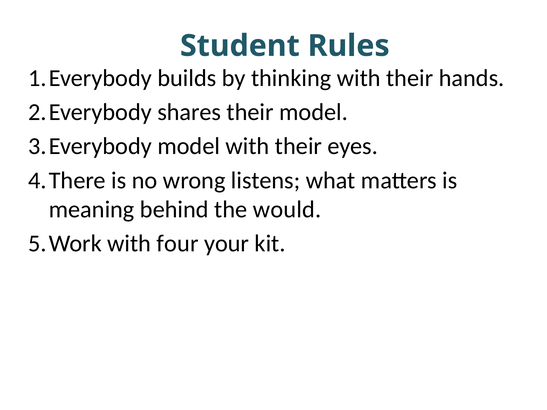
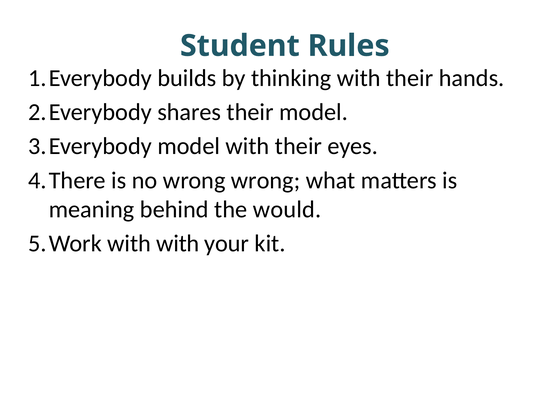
wrong listens: listens -> wrong (266, 180)
with four: four -> with (178, 244)
